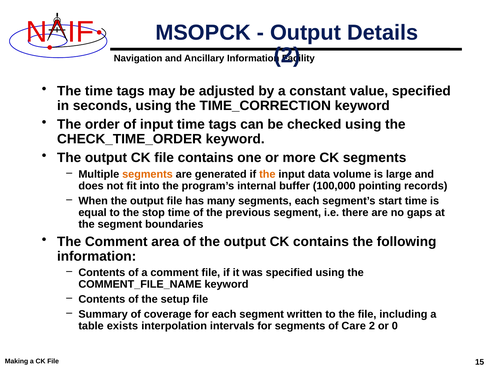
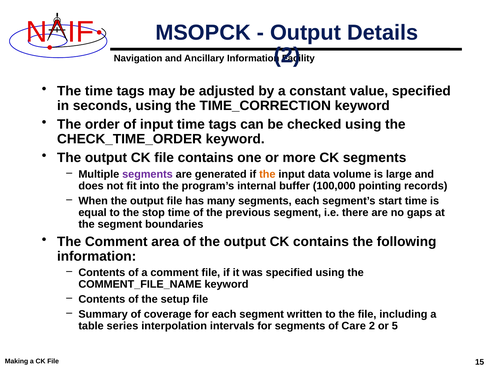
segments colour: orange -> purple (147, 174)
exists: exists -> series (122, 326)
0: 0 -> 5 (395, 326)
